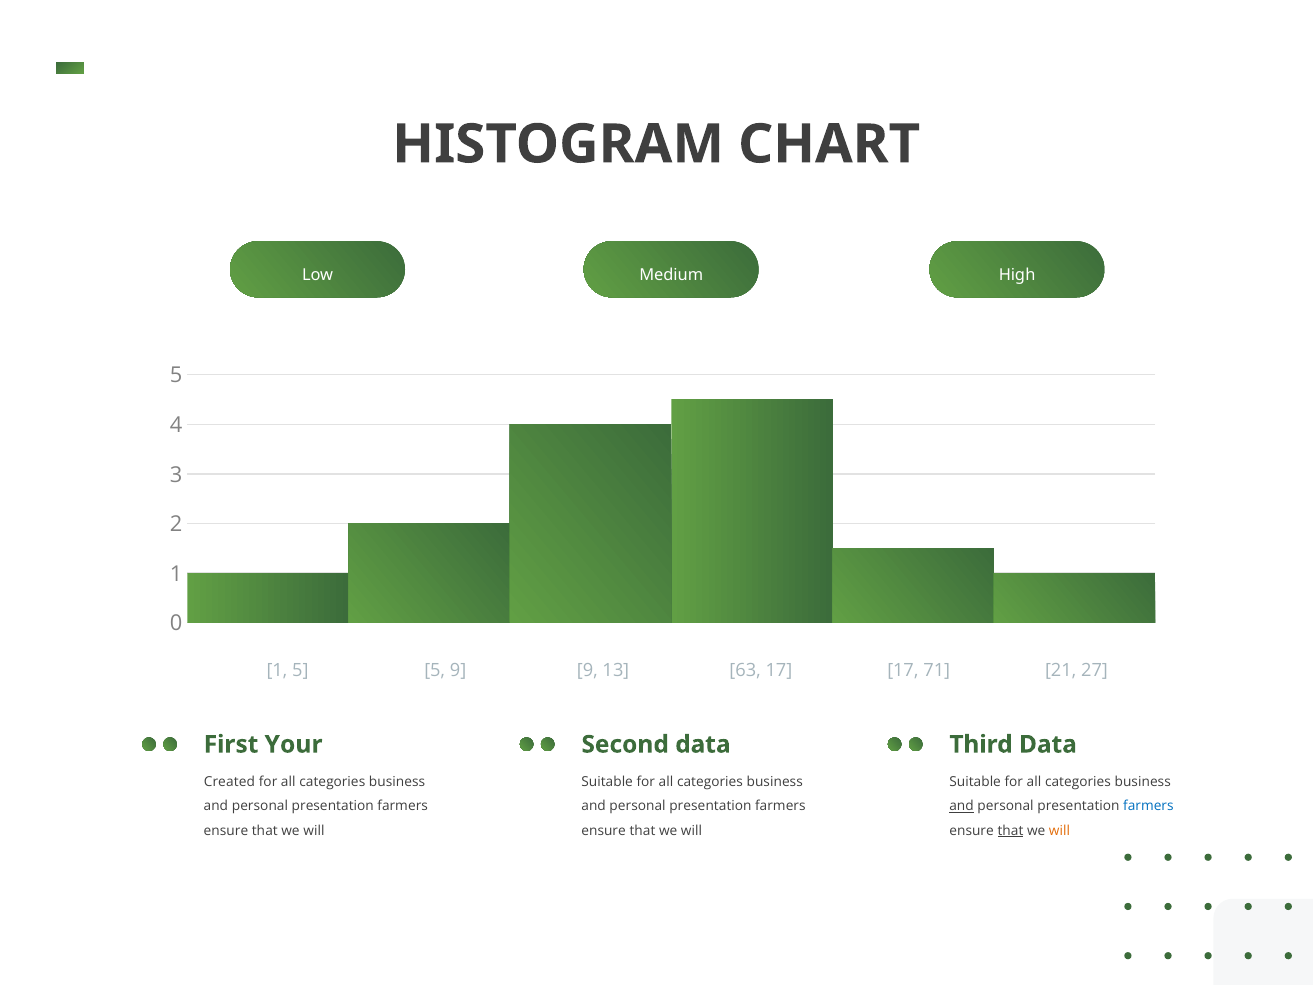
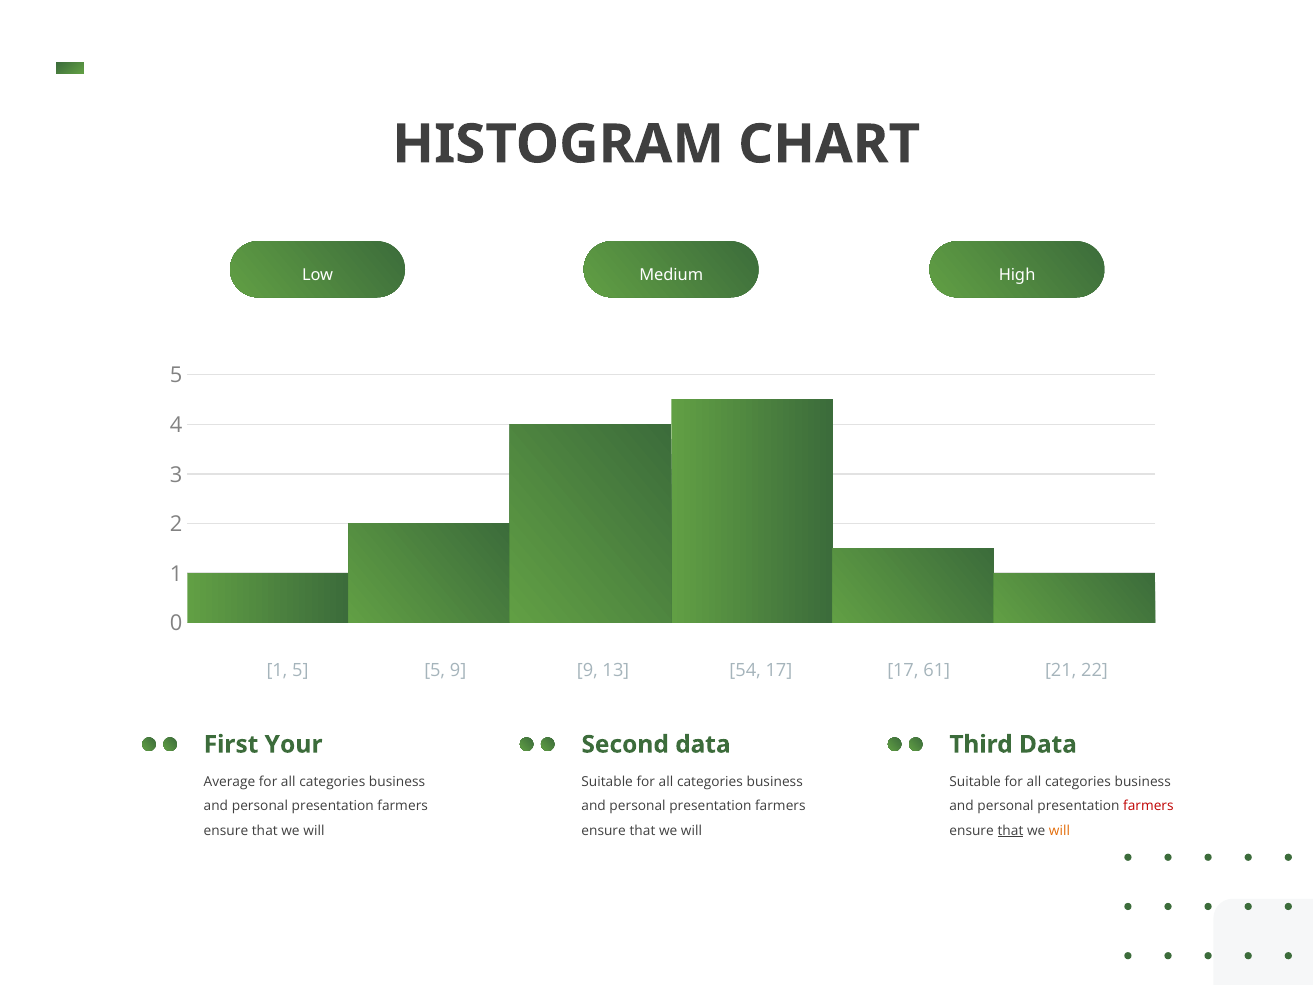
63: 63 -> 54 (745, 671)
71: 71 -> 61 (937, 671)
27: 27 -> 22 (1095, 671)
Created: Created -> Average (229, 781)
and underline: present -> none (962, 806)
farmers colour: blue -> red (1148, 806)
